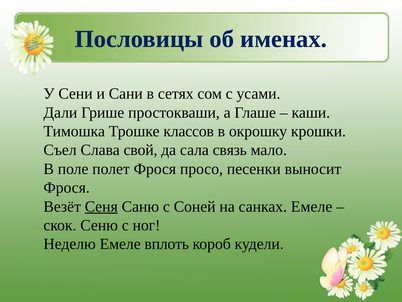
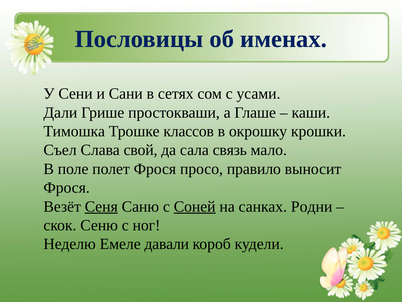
песенки: песенки -> правило (254, 169)
Соней underline: none -> present (195, 206)
санках Емеле: Емеле -> Родни (312, 206)
вплоть: вплоть -> давали (167, 244)
